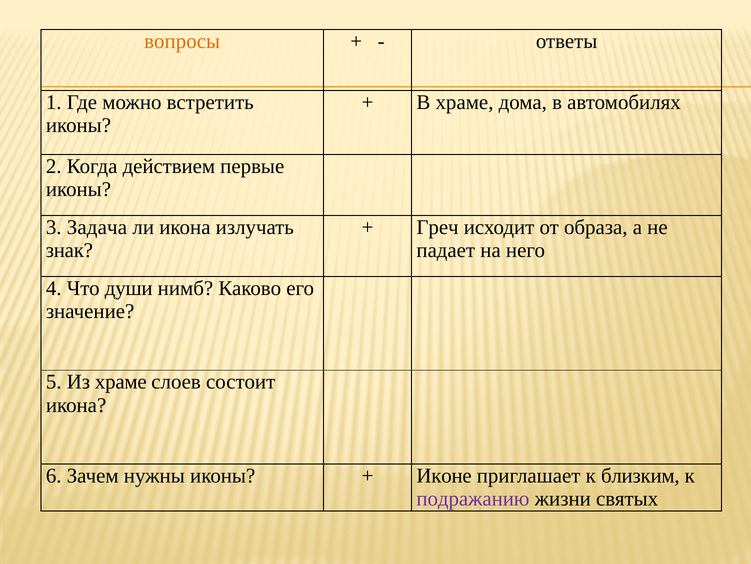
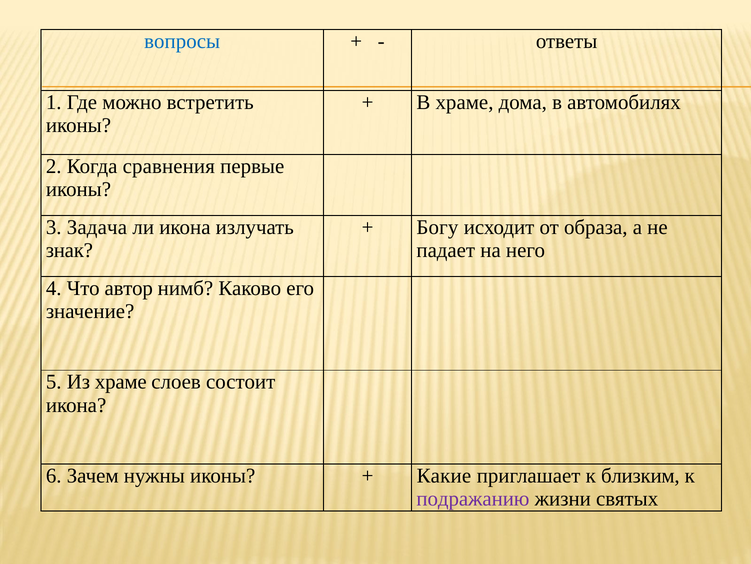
вопросы colour: orange -> blue (182, 41)
действием: действием -> сравнения (169, 166)
Греч: Греч -> Богу (437, 227)
души: души -> автор (129, 288)
Иконе: Иконе -> Какие (444, 475)
